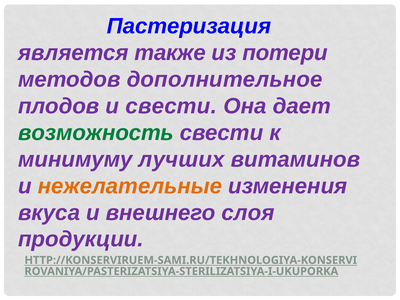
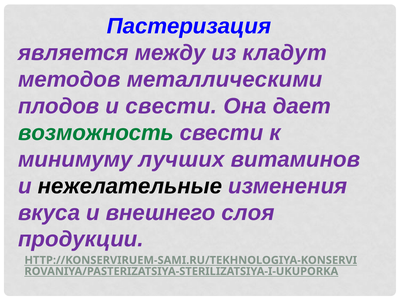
также: также -> между (170, 53)
потери: потери -> кладут (285, 53)
дополнительное: дополнительное -> металлическими (225, 79)
нежелательные colour: orange -> black (130, 186)
